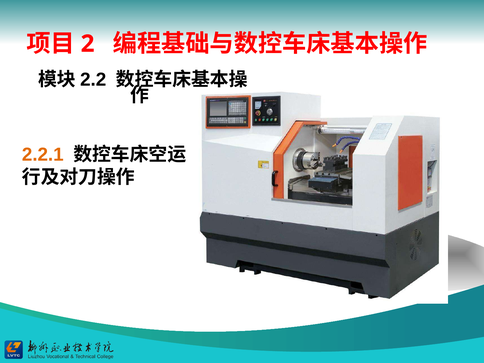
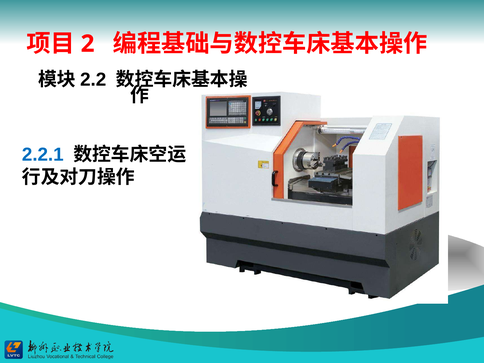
2.2.1 colour: orange -> blue (43, 155)
